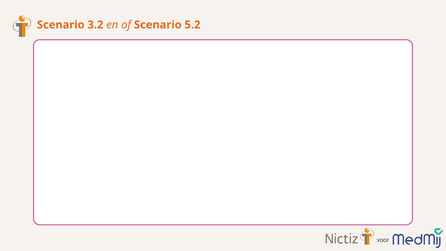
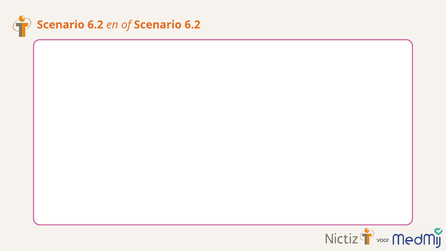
3.2: 3.2 -> 6.2 (95, 25)
of Scenario 5.2: 5.2 -> 6.2 (192, 25)
